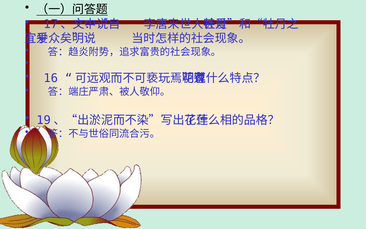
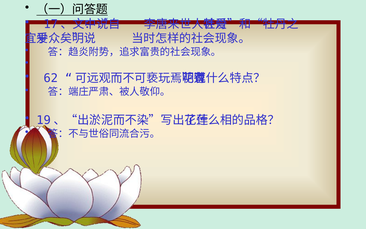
16: 16 -> 62 (51, 78)
